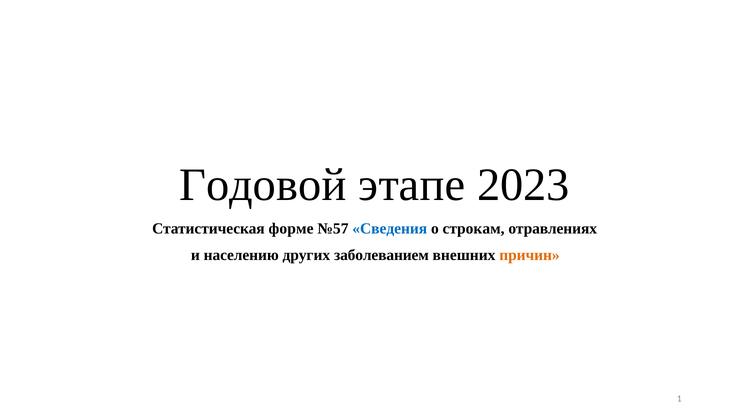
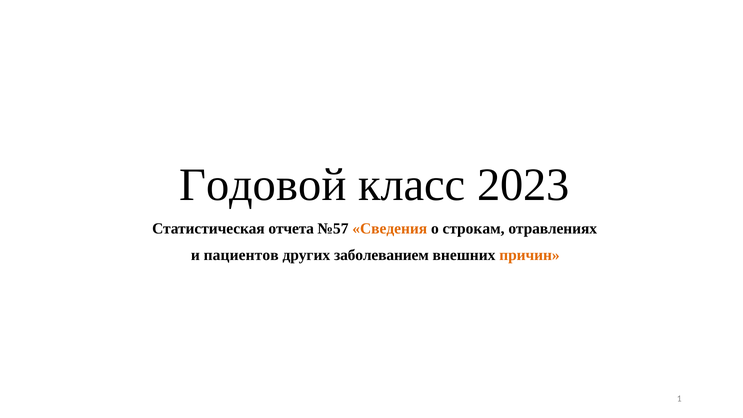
этапе: этапе -> класс (412, 185)
форме: форме -> отчета (291, 229)
Сведения colour: blue -> orange (390, 229)
населению: населению -> пациентов (241, 255)
